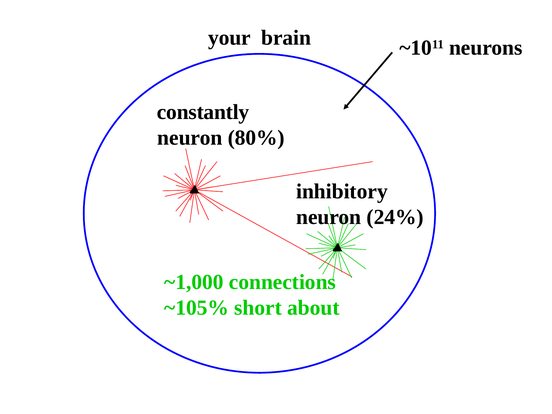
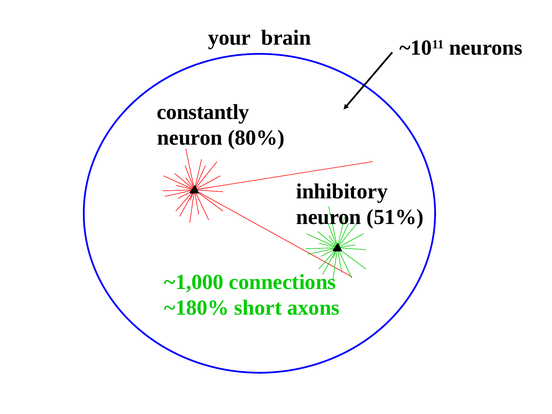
24%: 24% -> 51% (395, 217)
~105%: ~105% -> ~180% (197, 308)
about: about -> axons (313, 308)
